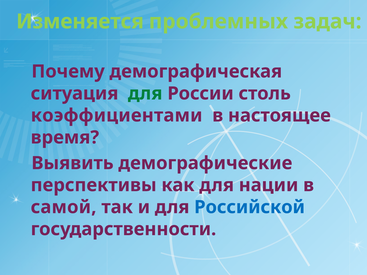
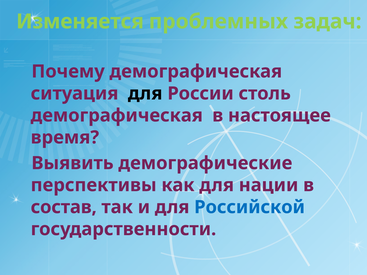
для colour: green -> black (145, 94)
коэффициентами: коэффициентами -> демографическая (117, 116)
самой: самой -> состав (64, 207)
